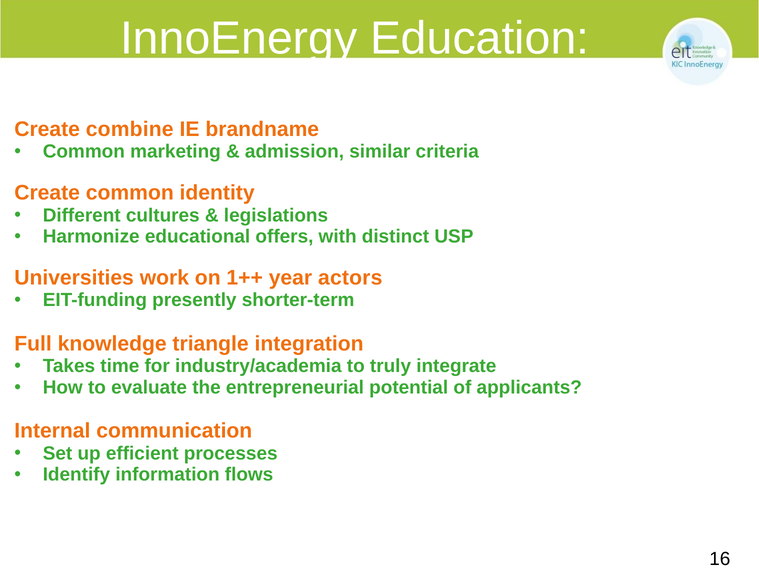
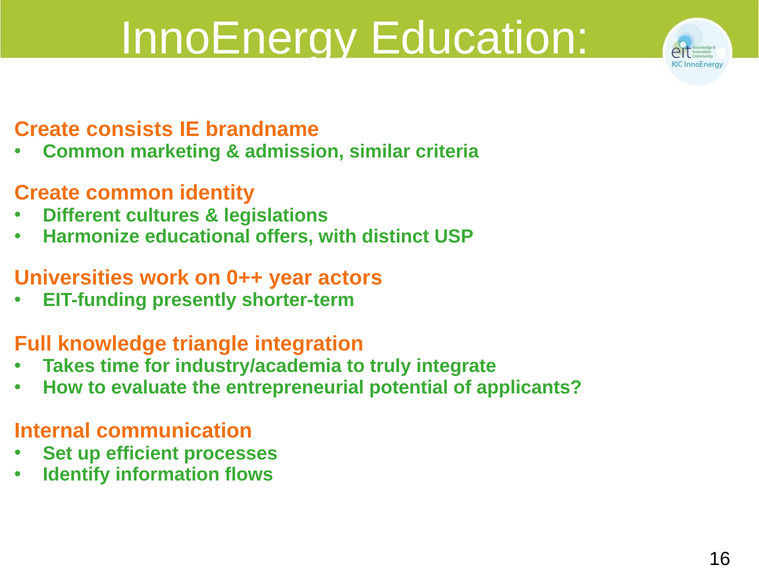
combine: combine -> consists (130, 129)
1++: 1++ -> 0++ (245, 277)
